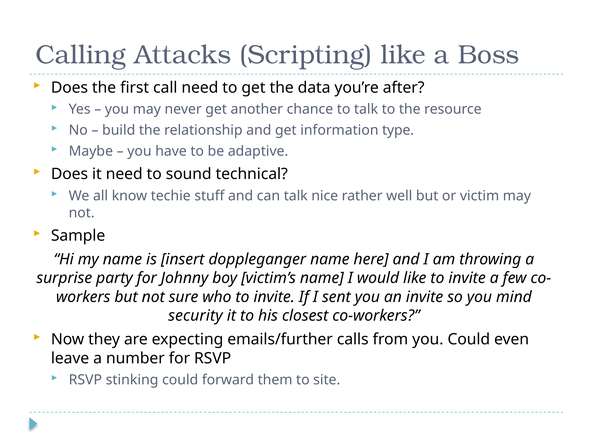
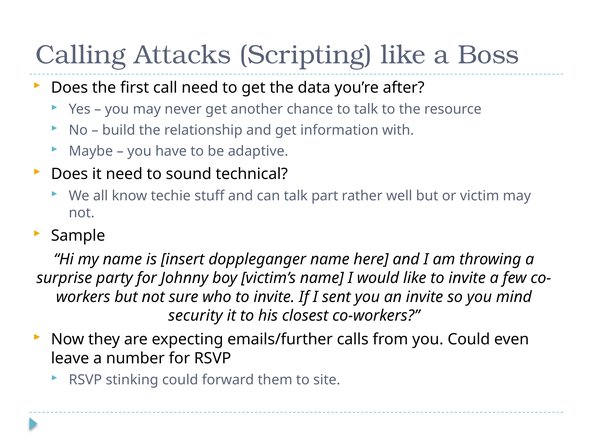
type: type -> with (398, 130)
nice: nice -> part (325, 196)
